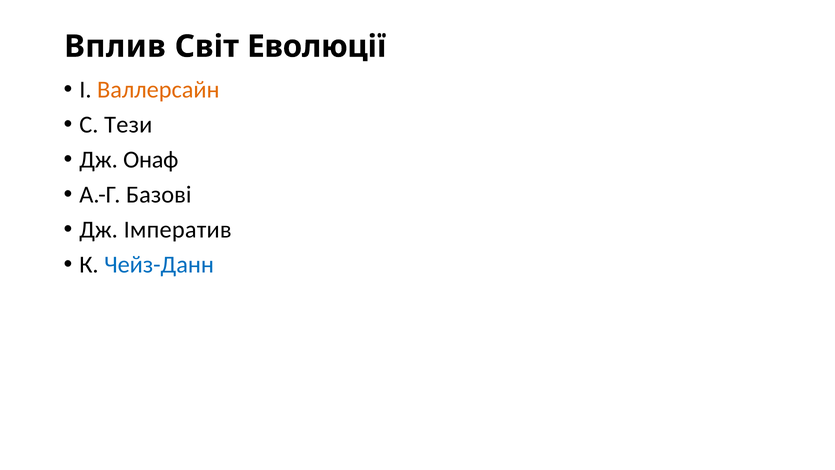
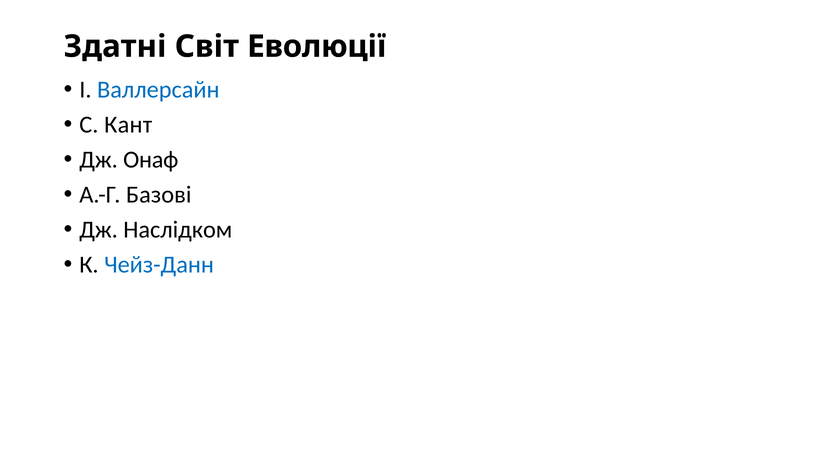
Вплив: Вплив -> Здатні (115, 46)
Валлерсайн colour: orange -> blue (158, 90)
Тези: Тези -> Кант (128, 125)
Імператив: Імператив -> Наслідком (178, 230)
